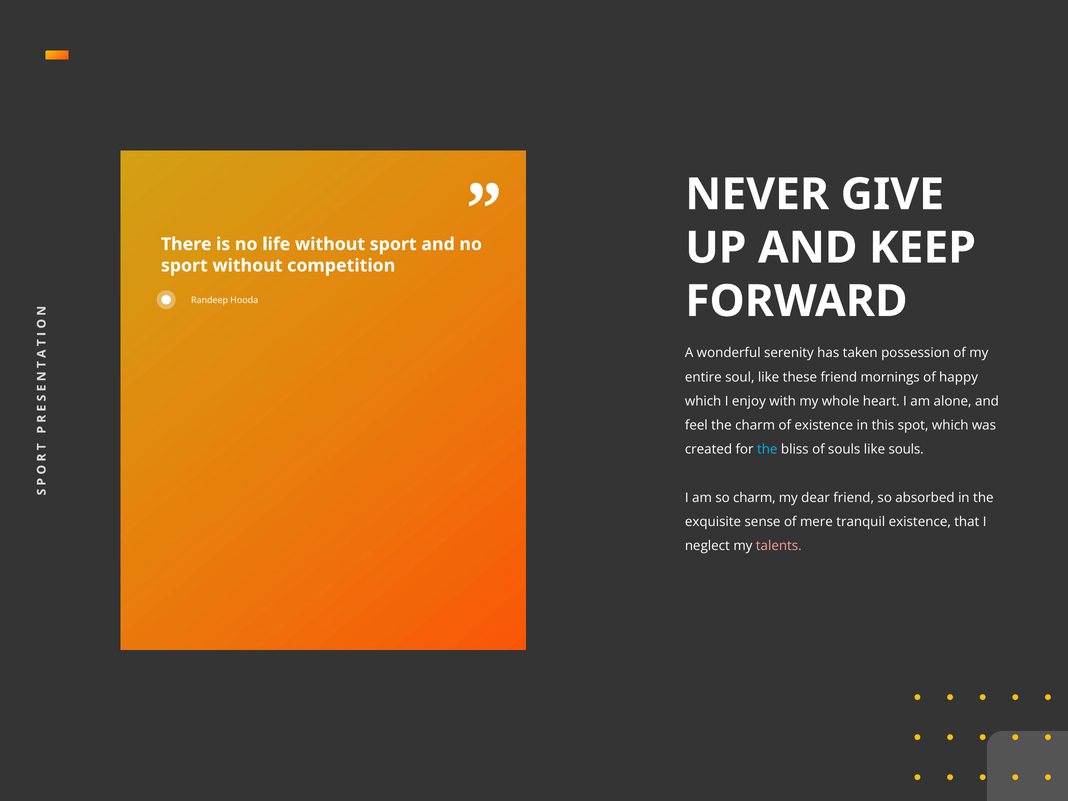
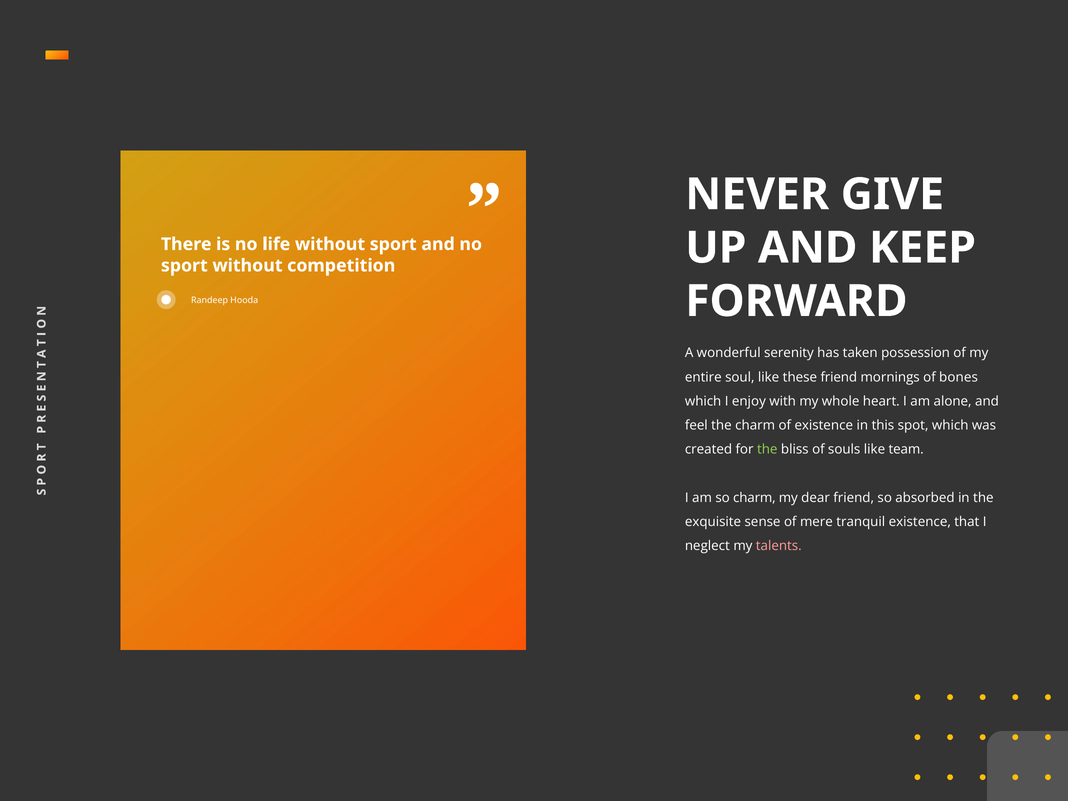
happy: happy -> bones (959, 377)
the colour: light blue -> light green (767, 449)
like souls: souls -> team (906, 449)
